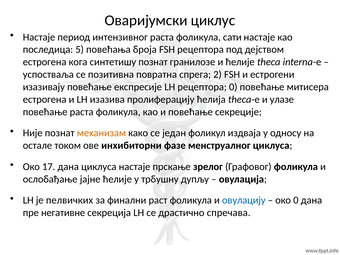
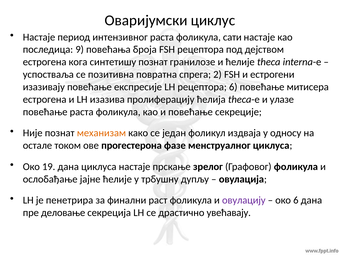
5: 5 -> 9 (80, 50)
рецептора 0: 0 -> 6 (233, 87)
инхибиторни: инхибиторни -> прогестерона (132, 145)
17: 17 -> 19 (49, 167)
пелвичких: пелвичких -> пенетрира (70, 200)
овулацију colour: blue -> purple (244, 200)
око 0: 0 -> 6 (296, 200)
негативне: негативне -> деловање (63, 213)
спречава: спречава -> увећавају (229, 213)
